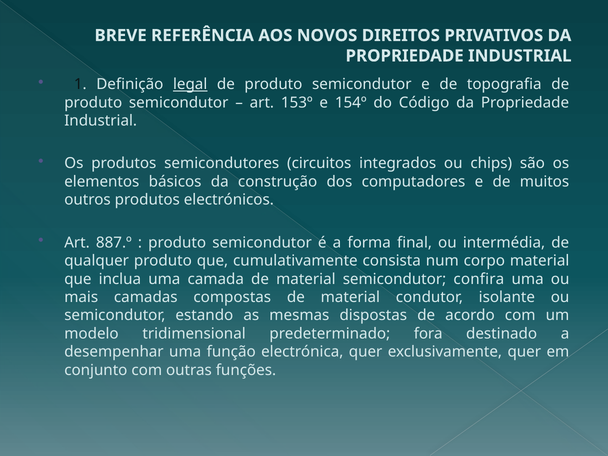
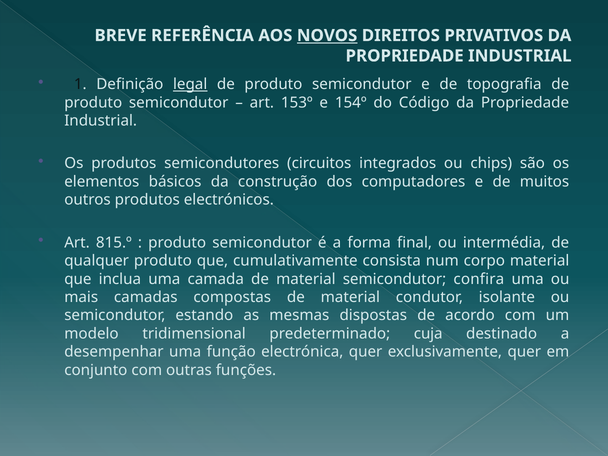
NOVOS underline: none -> present (327, 36)
887.º: 887.º -> 815.º (114, 243)
fora: fora -> cuja (428, 334)
